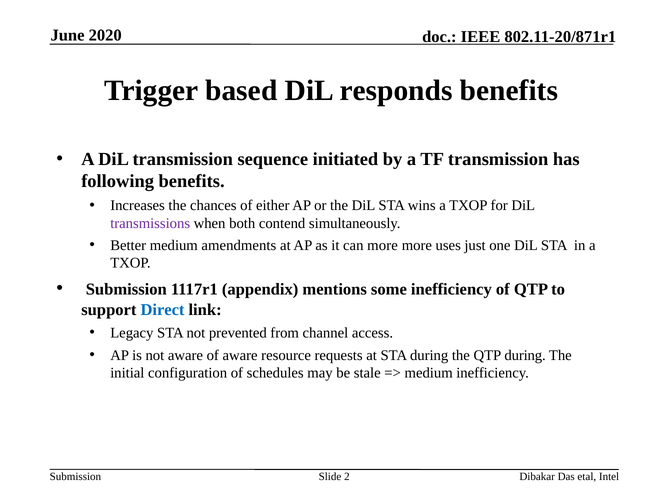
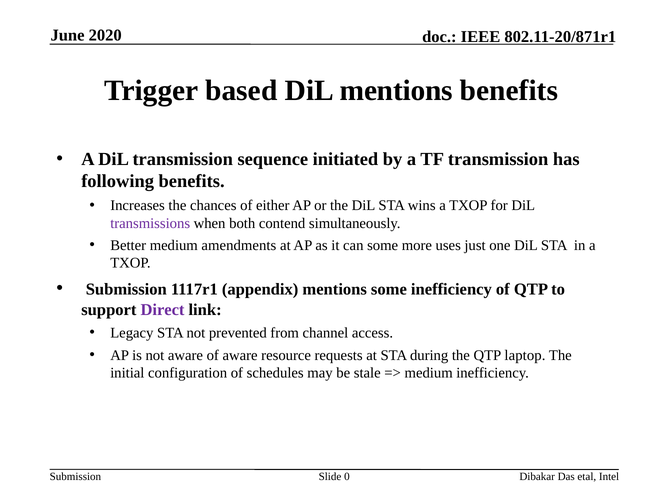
DiL responds: responds -> mentions (396, 90)
can more: more -> some (383, 246)
Direct colour: blue -> purple (163, 310)
QTP during: during -> laptop (525, 355)
2: 2 -> 0 (347, 477)
